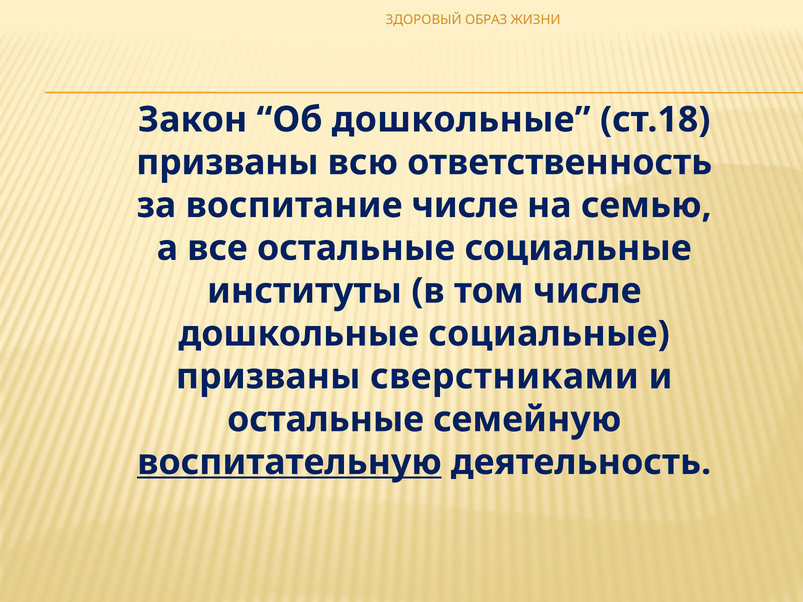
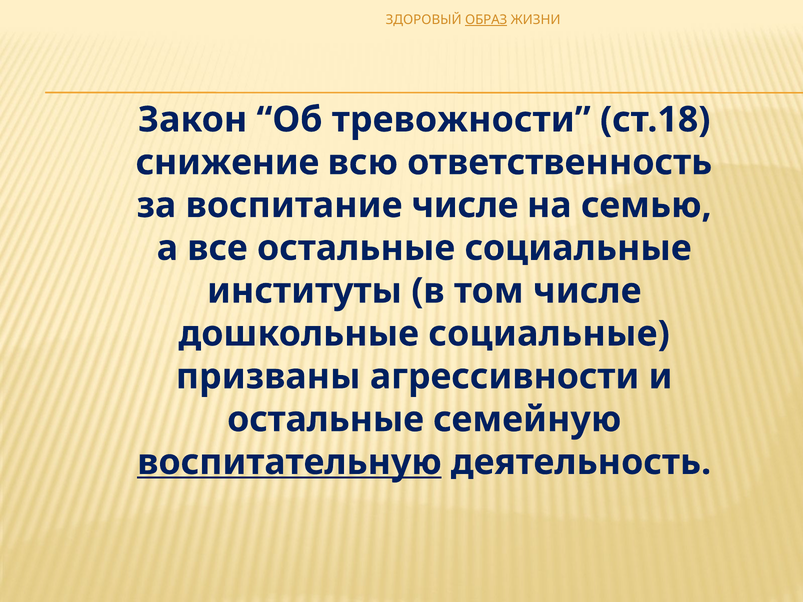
ОБРАЗ underline: none -> present (486, 20)
Об дошкольные: дошкольные -> тревожности (461, 120)
призваны: призваны -> снижение (227, 163)
сверстниками: сверстниками -> агрессивности (505, 377)
